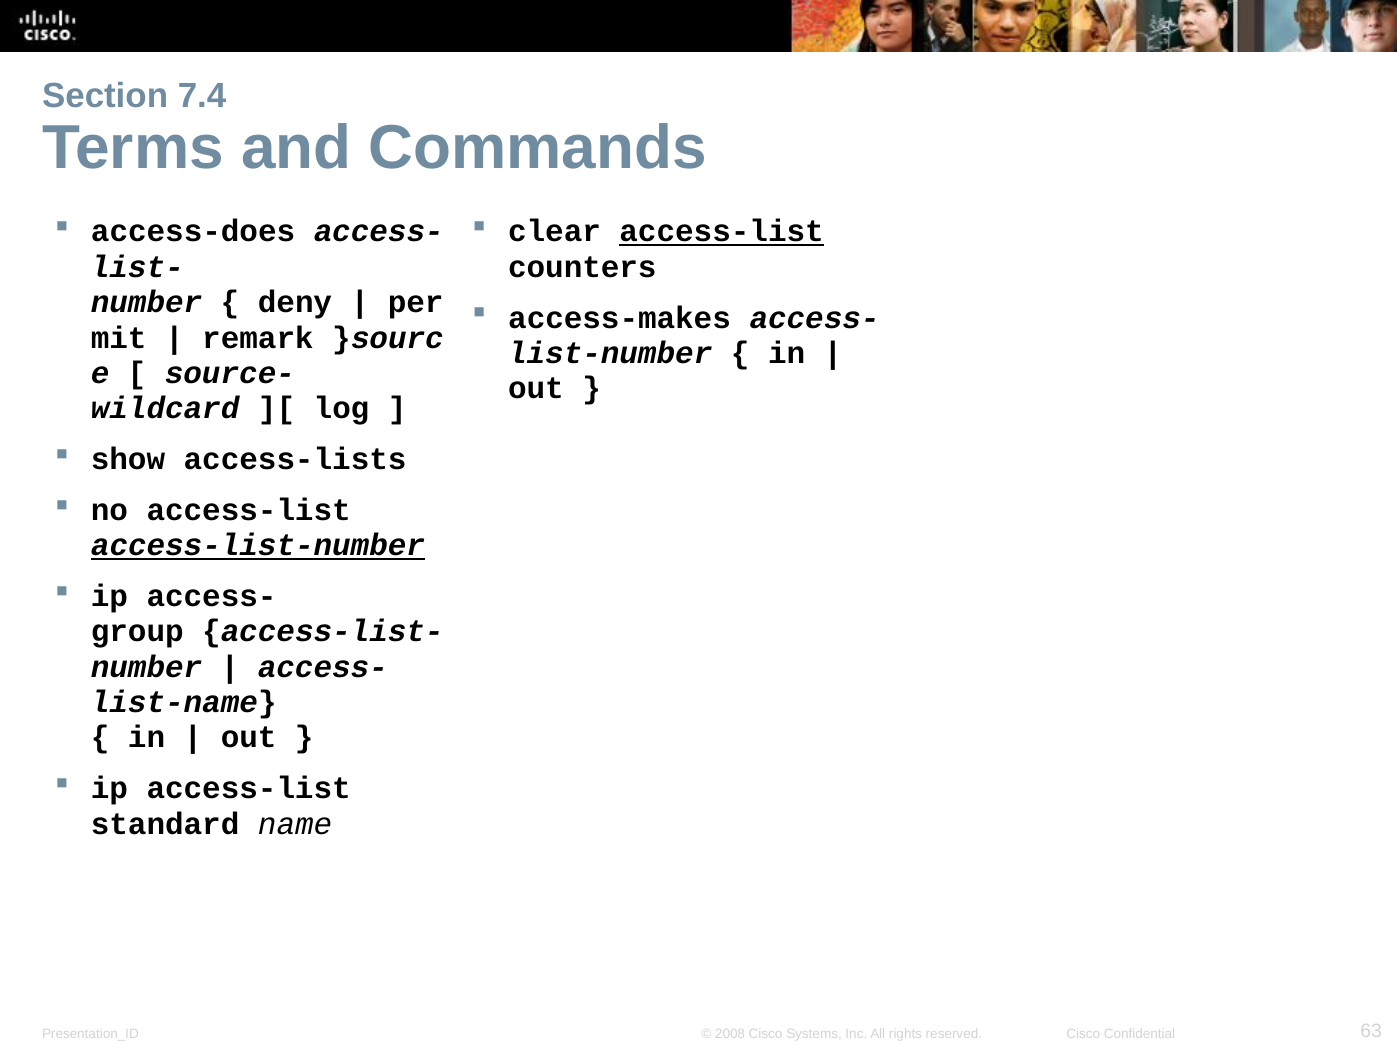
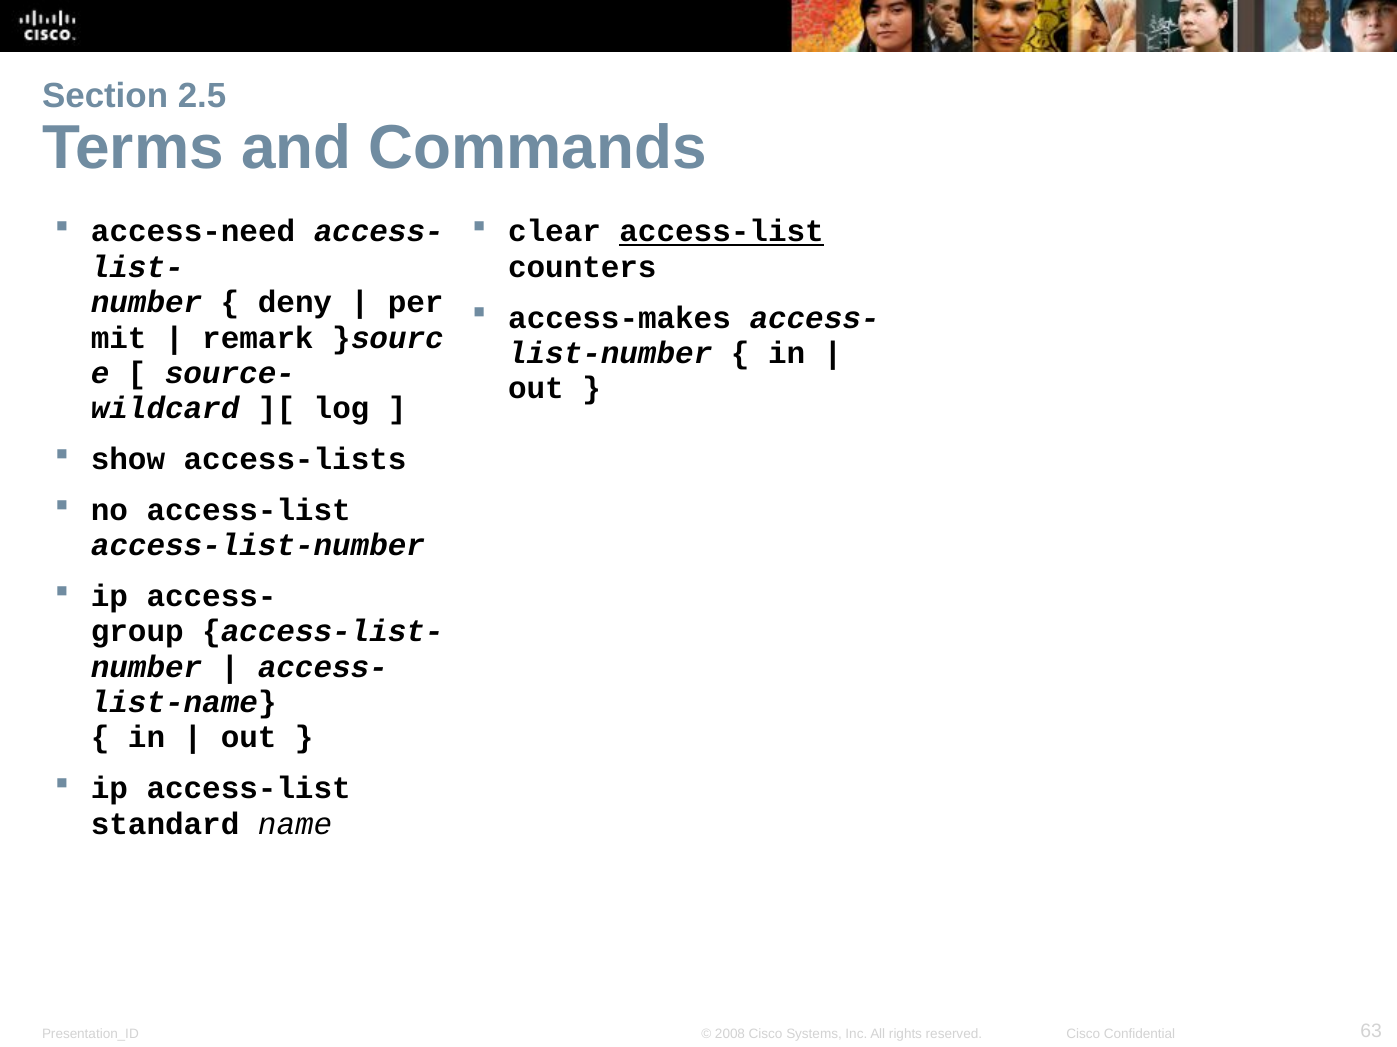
7.4: 7.4 -> 2.5 (202, 96)
access-does: access-does -> access-need (193, 232)
access-list-number underline: present -> none (258, 546)
